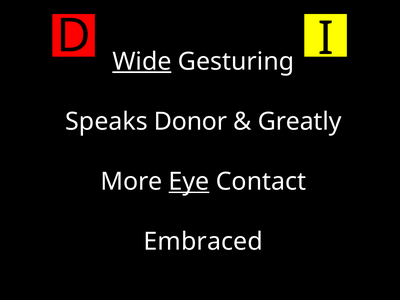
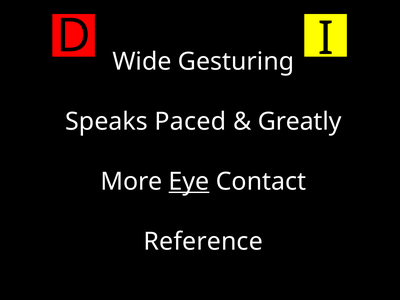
Wide underline: present -> none (142, 61)
Donor: Donor -> Paced (190, 121)
Embraced: Embraced -> Reference (203, 242)
